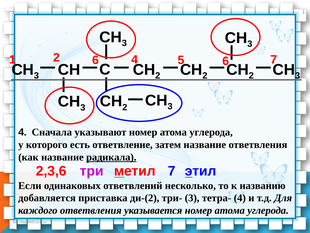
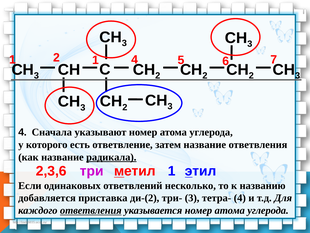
2 6: 6 -> 1 (95, 60)
2,3,6 7: 7 -> 1 (172, 171)
ответвления underline: none -> present (91, 210)
